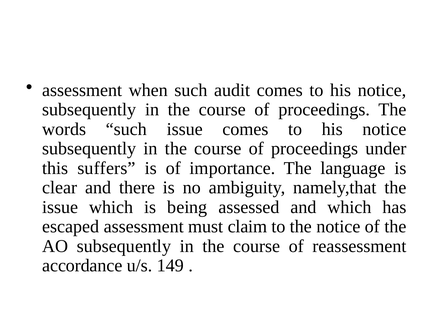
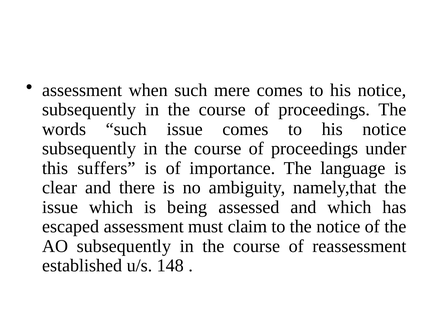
audit: audit -> mere (232, 90)
accordance: accordance -> established (82, 265)
149: 149 -> 148 (170, 265)
